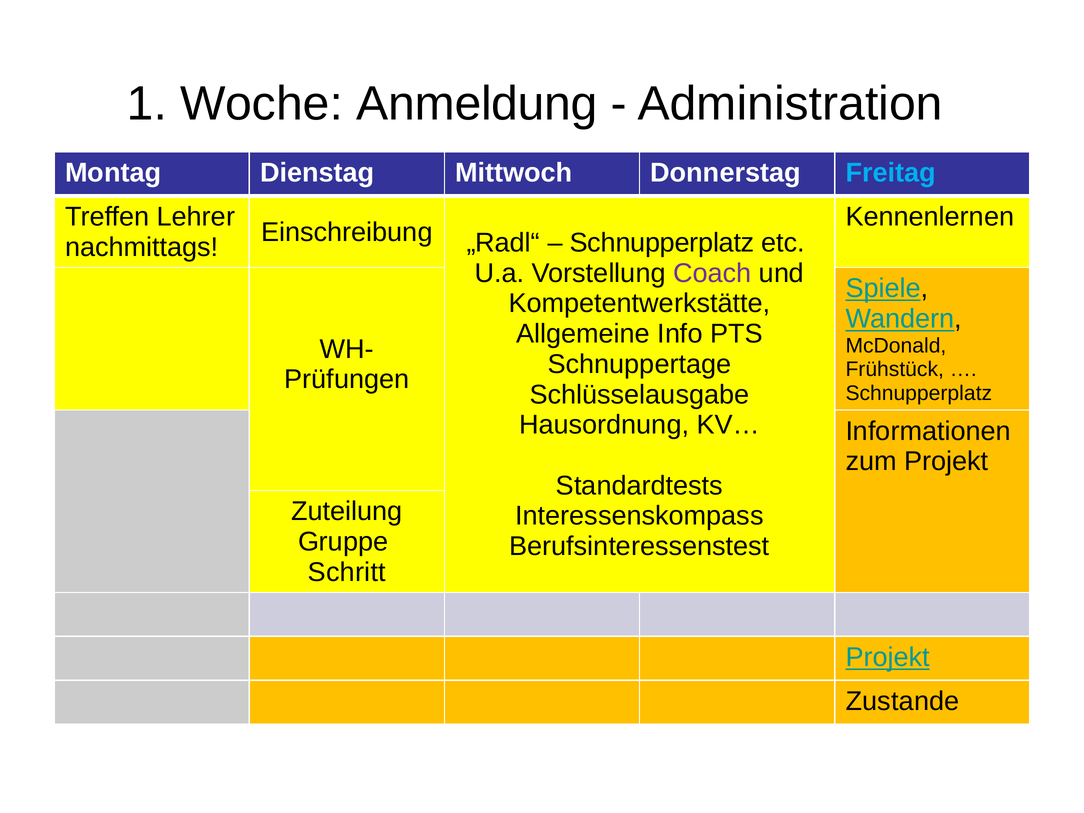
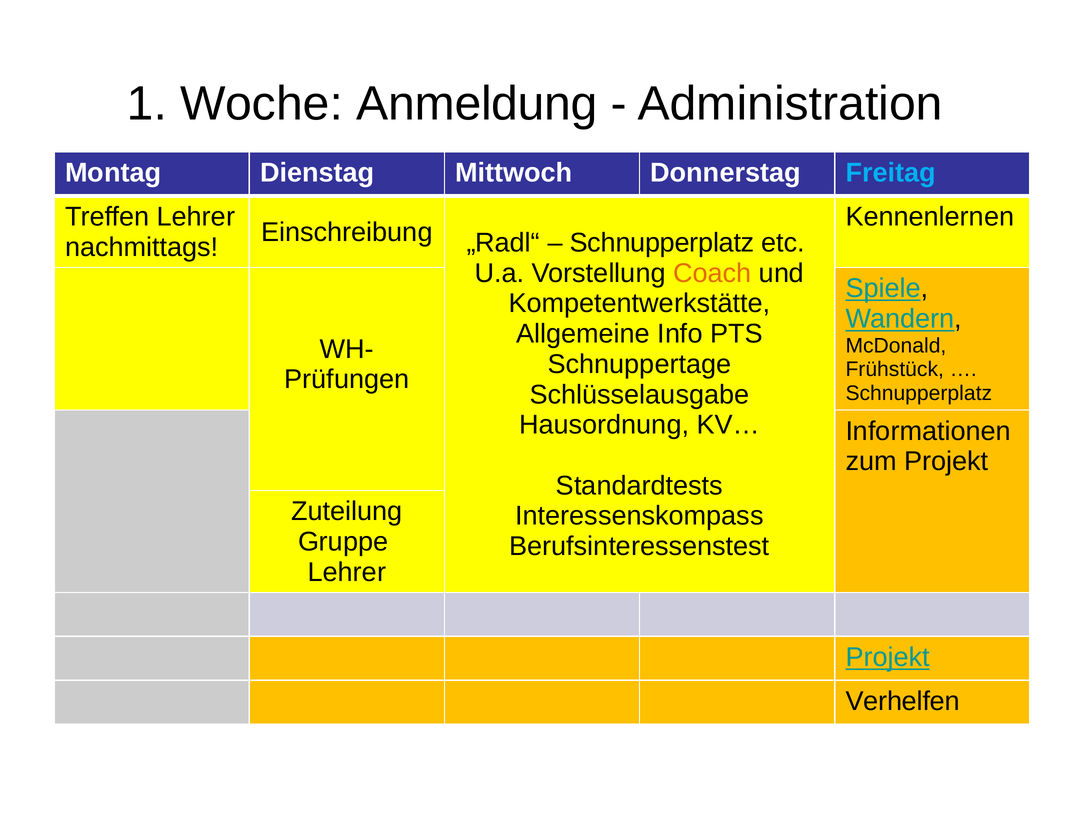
Coach colour: purple -> orange (712, 273)
Schritt: Schritt -> Lehrer (347, 572)
Zustande: Zustande -> Verhelfen (903, 701)
